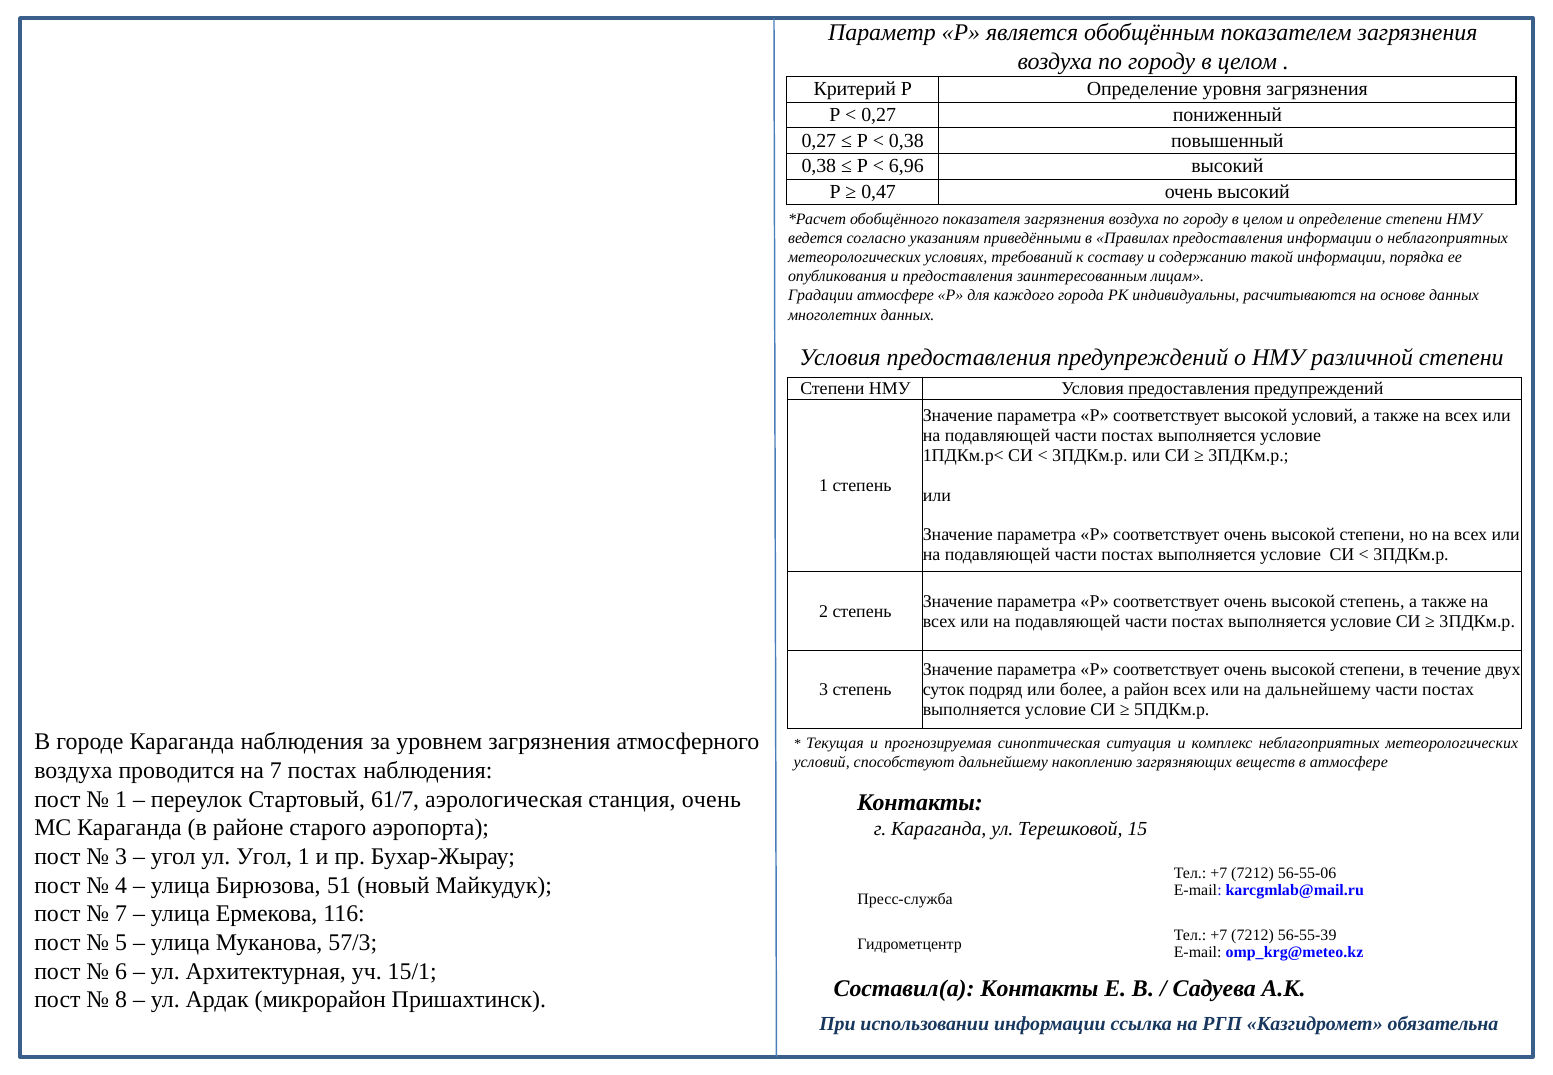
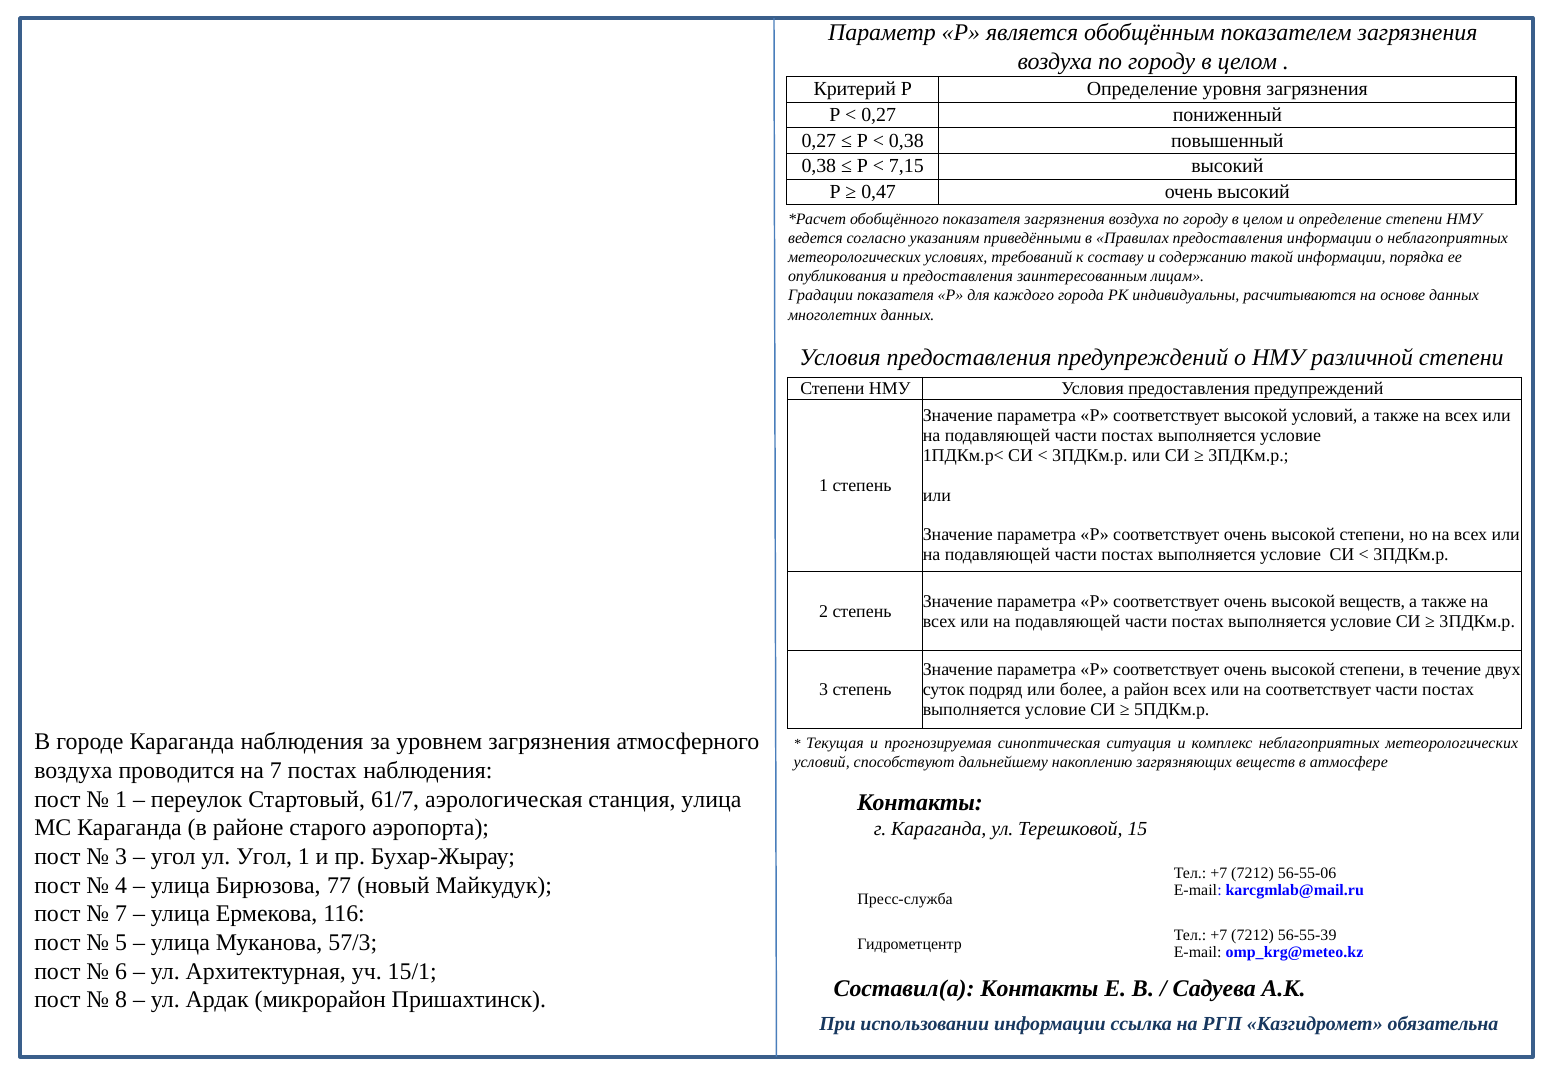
6,96: 6,96 -> 7,15 (906, 166)
Градации атмосфере: атмосфере -> показателя (895, 296)
высокой степень: степень -> веществ (1372, 602)
на дальнейшему: дальнейшему -> соответствует (1318, 690)
станция очень: очень -> улица (711, 800)
51: 51 -> 77 (339, 886)
